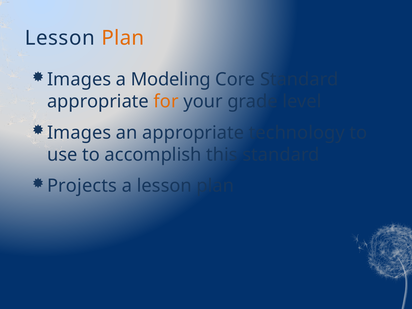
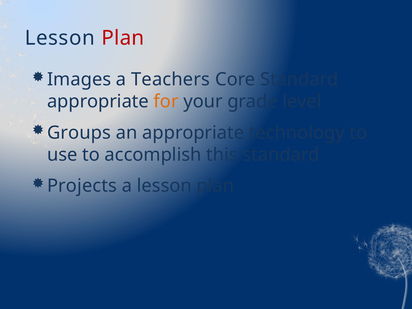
Plan colour: orange -> red (123, 38)
Modeling: Modeling -> Teachers (171, 80)
Images: Images -> Groups (79, 133)
